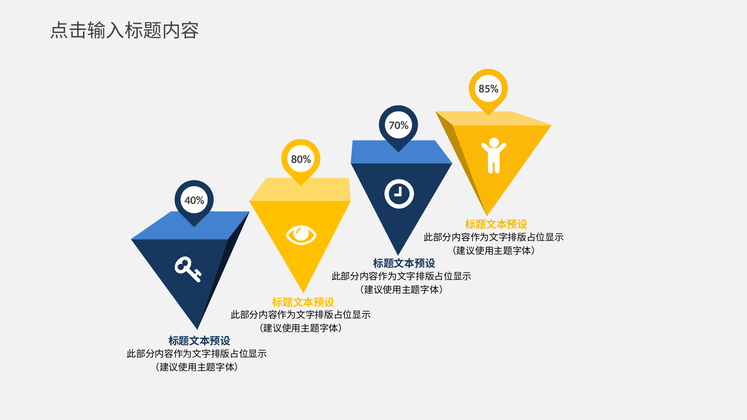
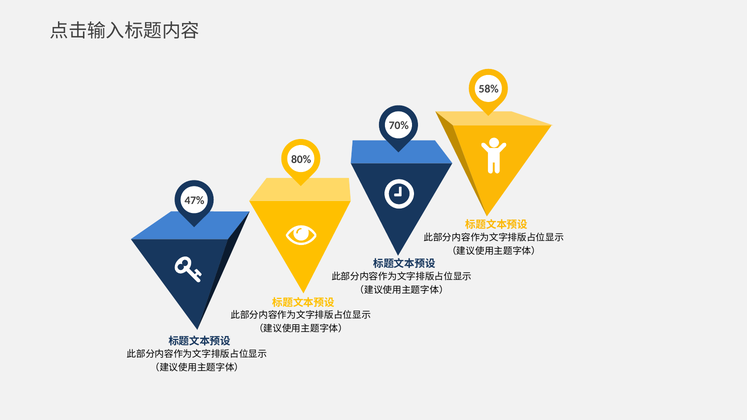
85%: 85% -> 58% (489, 89)
40%: 40% -> 47% (194, 201)
